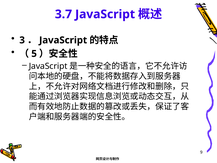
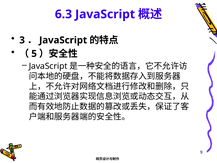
3.7: 3.7 -> 6.3 (63, 14)
